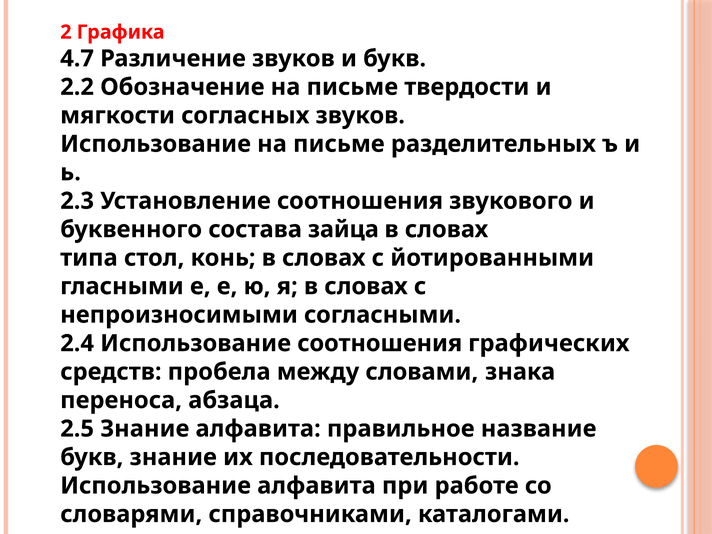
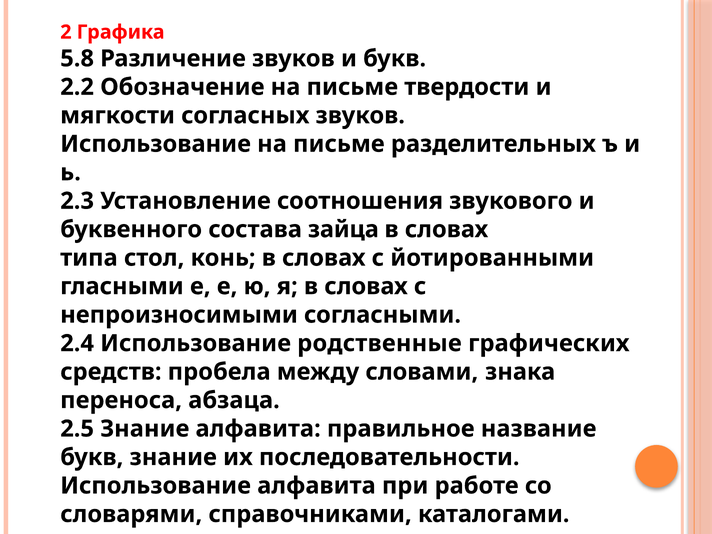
4.7: 4.7 -> 5.8 (77, 59)
Использование соотношения: соотношения -> родственные (379, 343)
